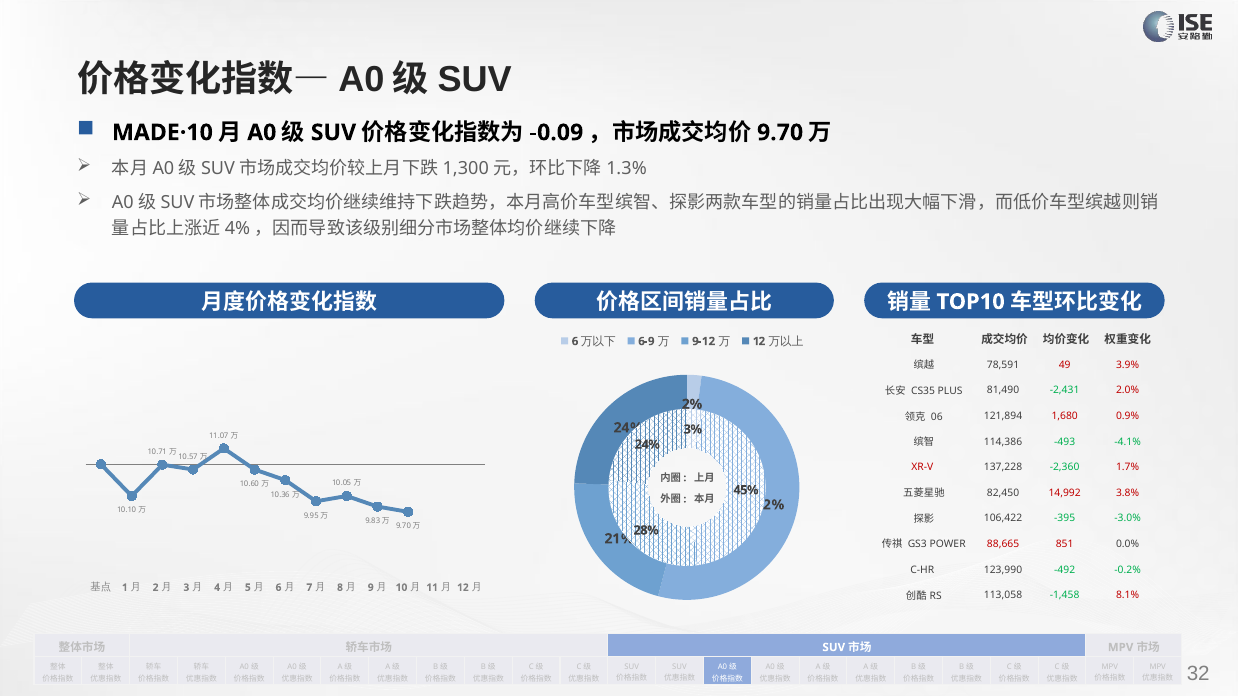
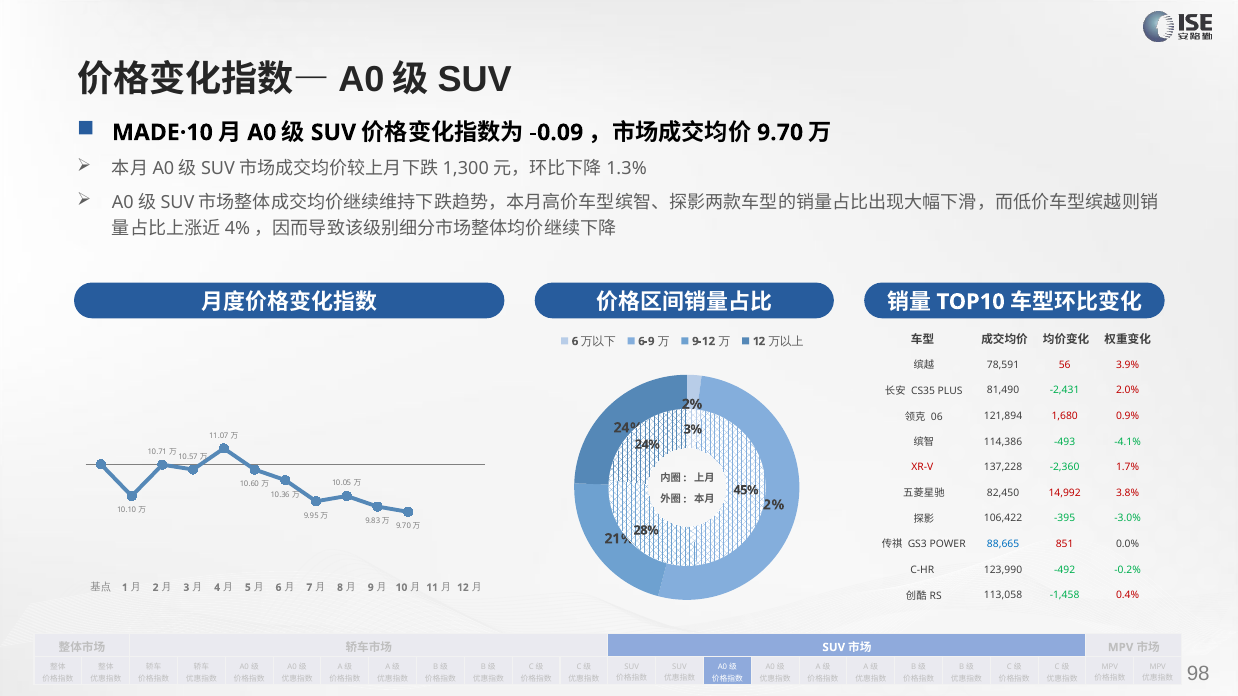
49: 49 -> 56 (1065, 365)
88,665 colour: red -> blue (1003, 544)
8.1%: 8.1% -> 0.4% (1128, 596)
32: 32 -> 98 (1198, 674)
